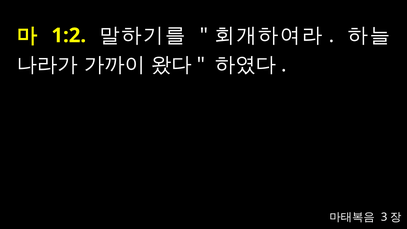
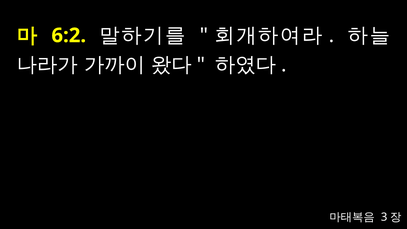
1:2: 1:2 -> 6:2 (69, 35)
